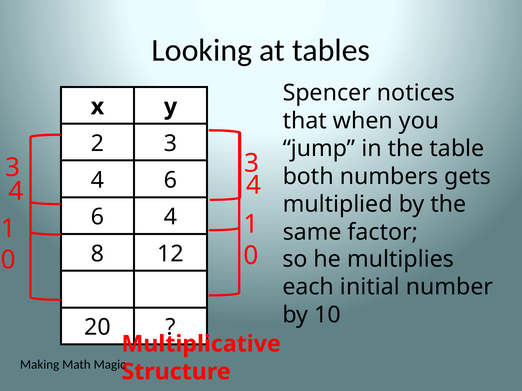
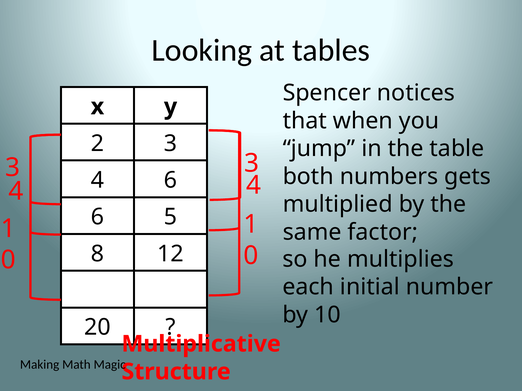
6 4: 4 -> 5 (171, 217)
